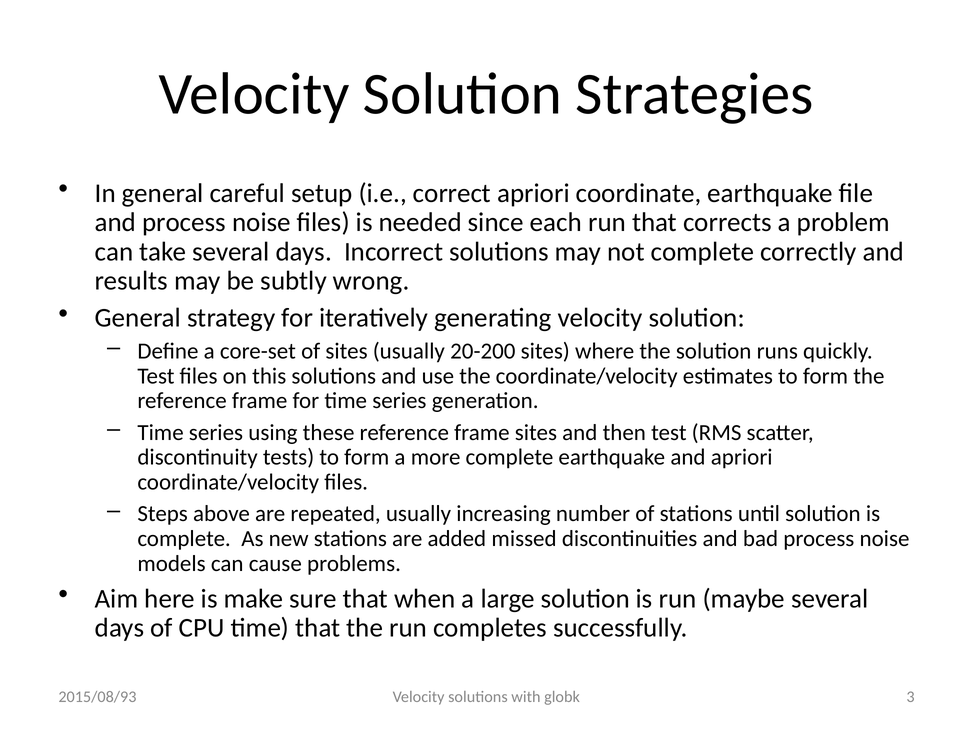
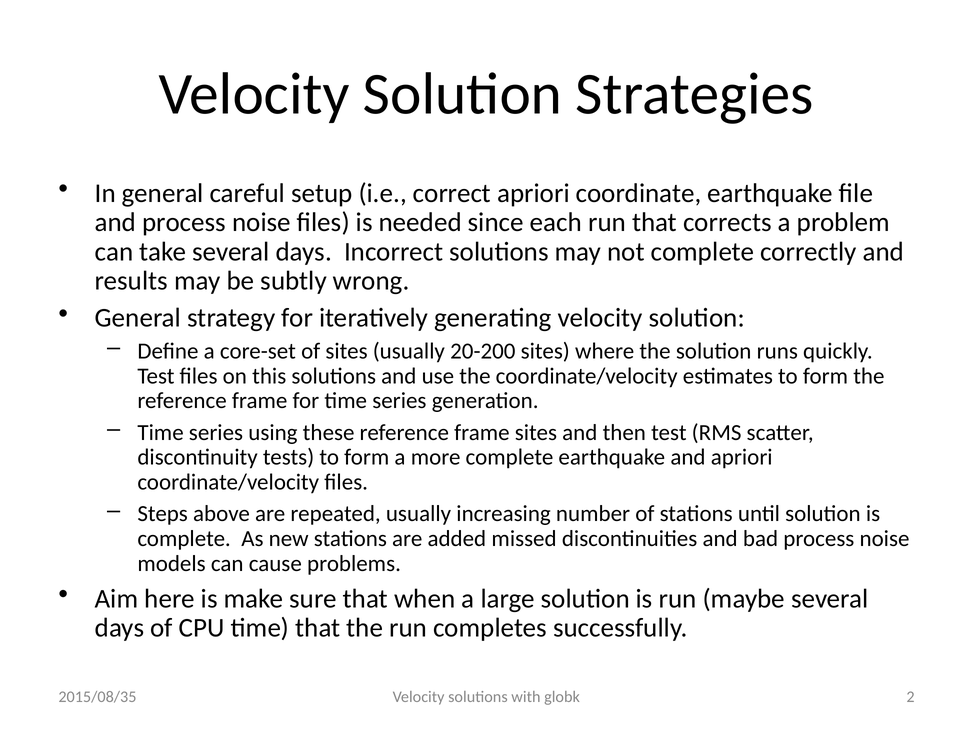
3: 3 -> 2 (911, 697)
2015/08/93: 2015/08/93 -> 2015/08/35 (97, 697)
